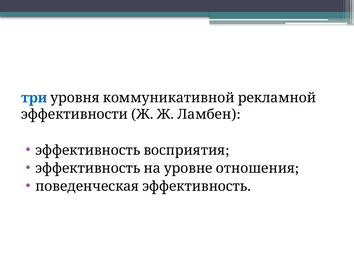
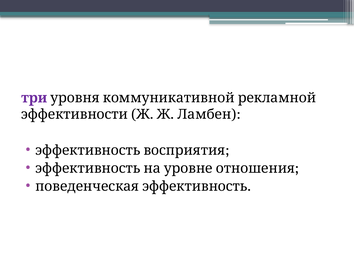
три colour: blue -> purple (34, 98)
